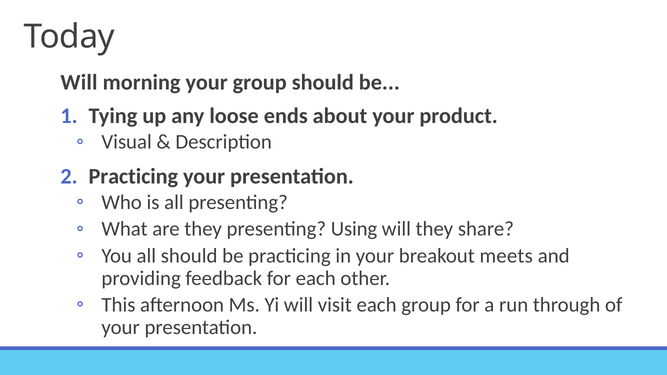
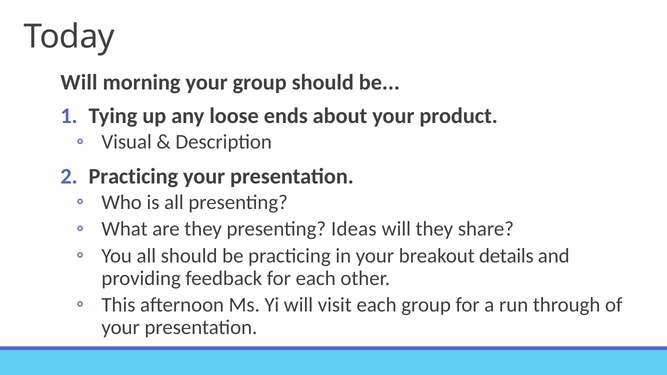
Using: Using -> Ideas (354, 229)
meets: meets -> details (506, 256)
